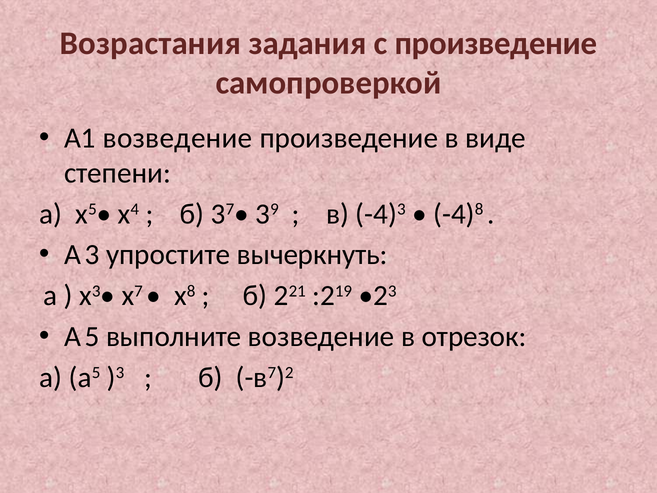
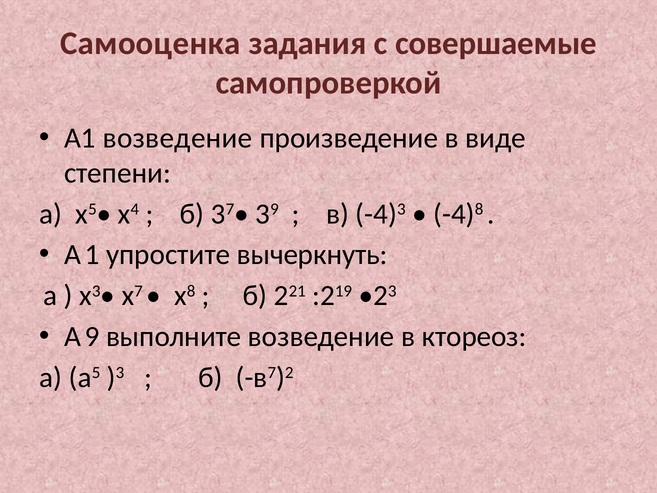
Возрастания: Возрастания -> Самооценка (150, 43)
с произведение: произведение -> совершаемые (496, 43)
3: 3 -> 1 (92, 255)
5: 5 -> 9 (92, 336)
отрезок: отрезок -> ктореоз (474, 336)
